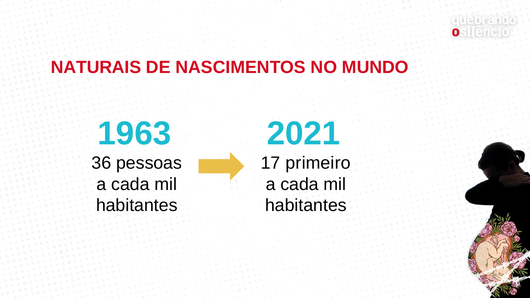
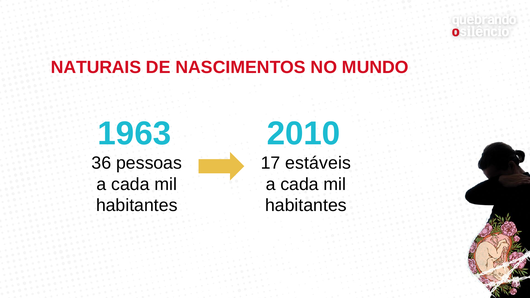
2021: 2021 -> 2010 (304, 134)
primeiro: primeiro -> estáveis (318, 163)
